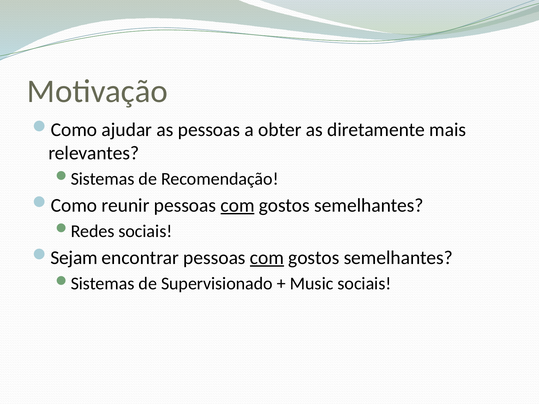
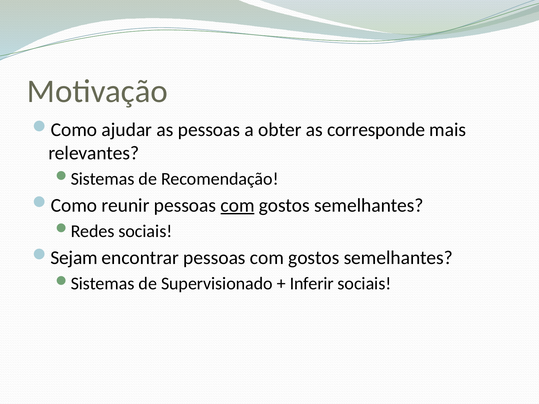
diretamente: diretamente -> corresponde (376, 130)
com underline: present -> none (267, 258)
Music: Music -> Inferir (312, 284)
